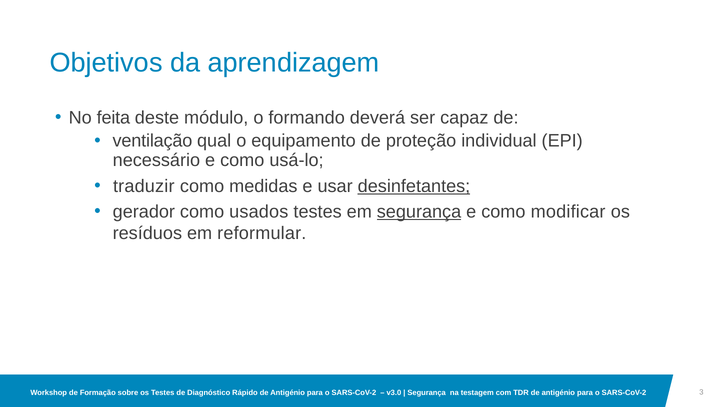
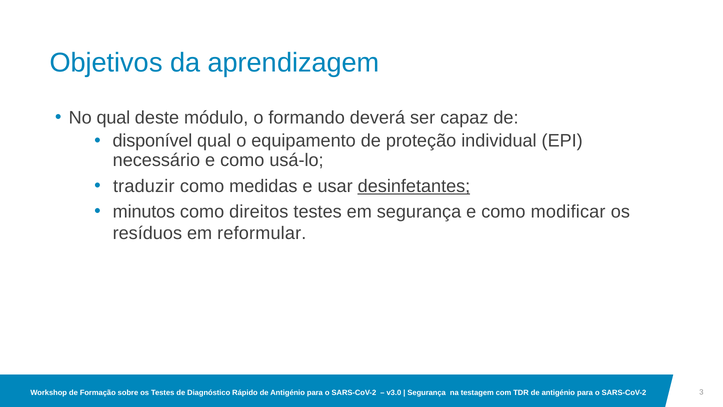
No feita: feita -> qual (113, 118)
ventilação: ventilação -> disponível (152, 141)
gerador: gerador -> minutos (144, 211)
usados: usados -> direitos (259, 211)
segurança underline: present -> none (419, 211)
